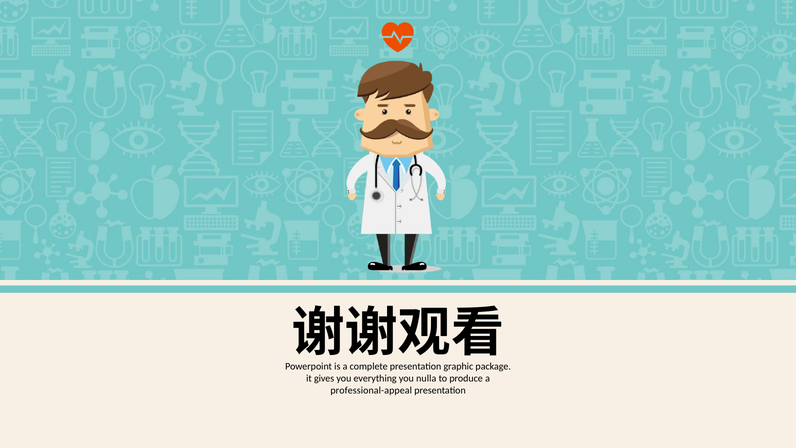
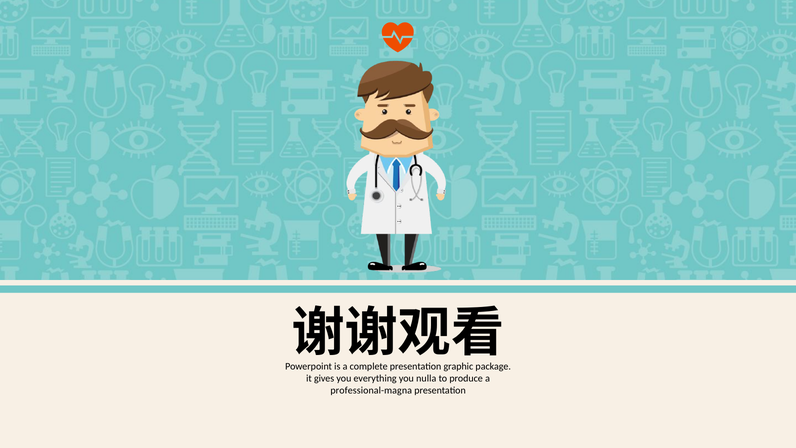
professional-appeal: professional-appeal -> professional-magna (371, 390)
